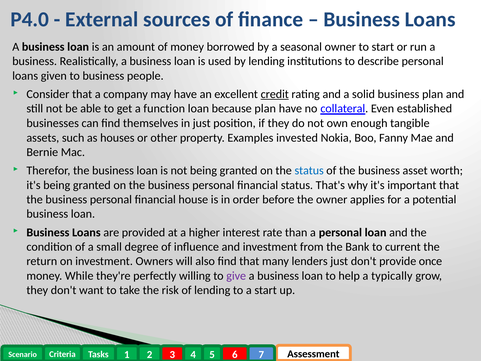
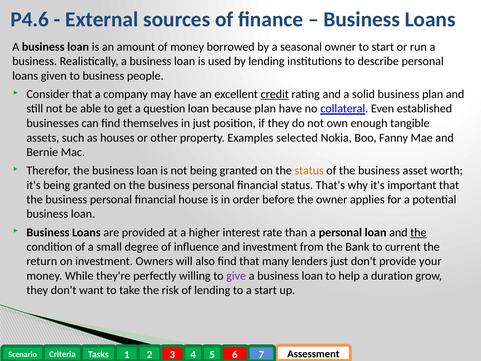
P4.0: P4.0 -> P4.6 (30, 20)
function: function -> question (164, 109)
invested: invested -> selected (297, 138)
status colour: blue -> orange (309, 171)
the underline: none -> present (418, 232)
once: once -> your (430, 261)
typically: typically -> duration (392, 276)
